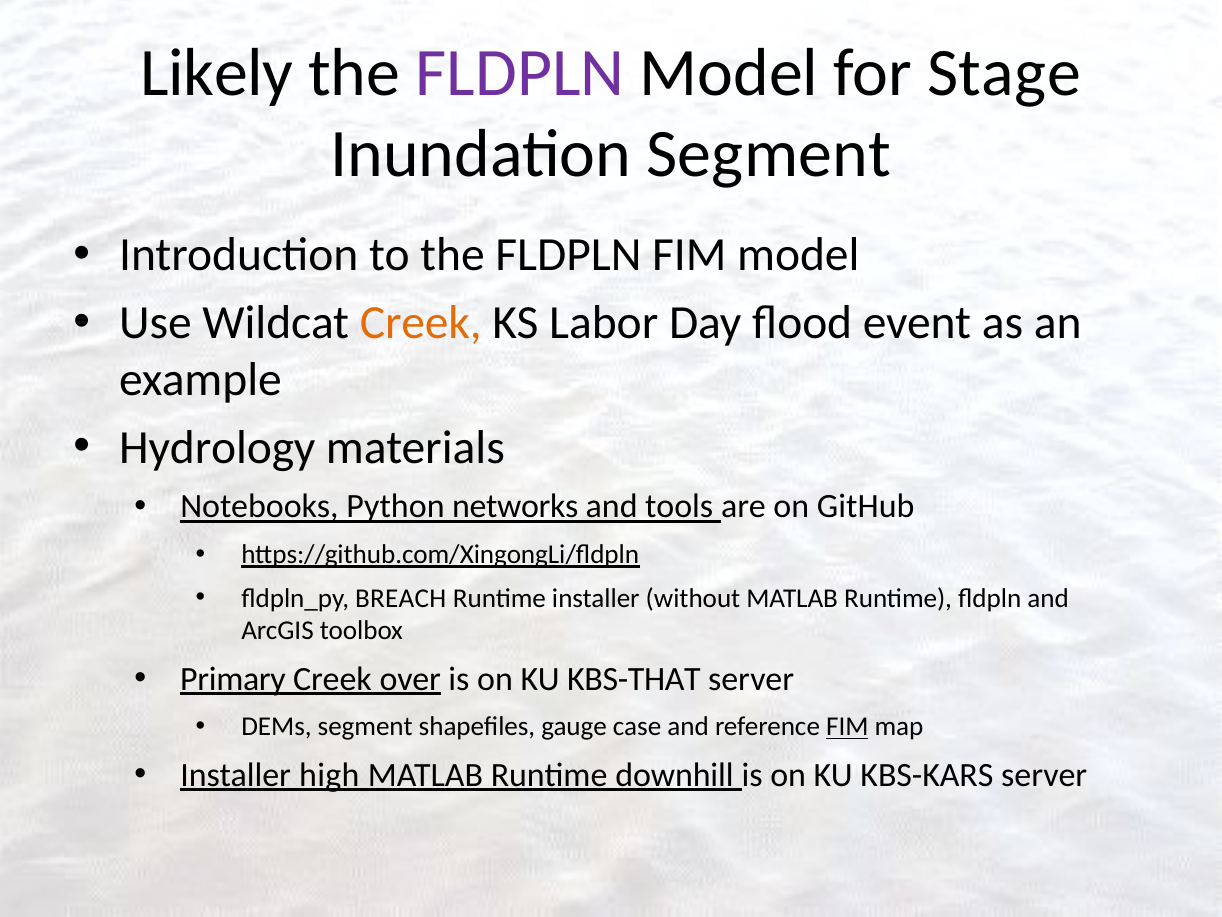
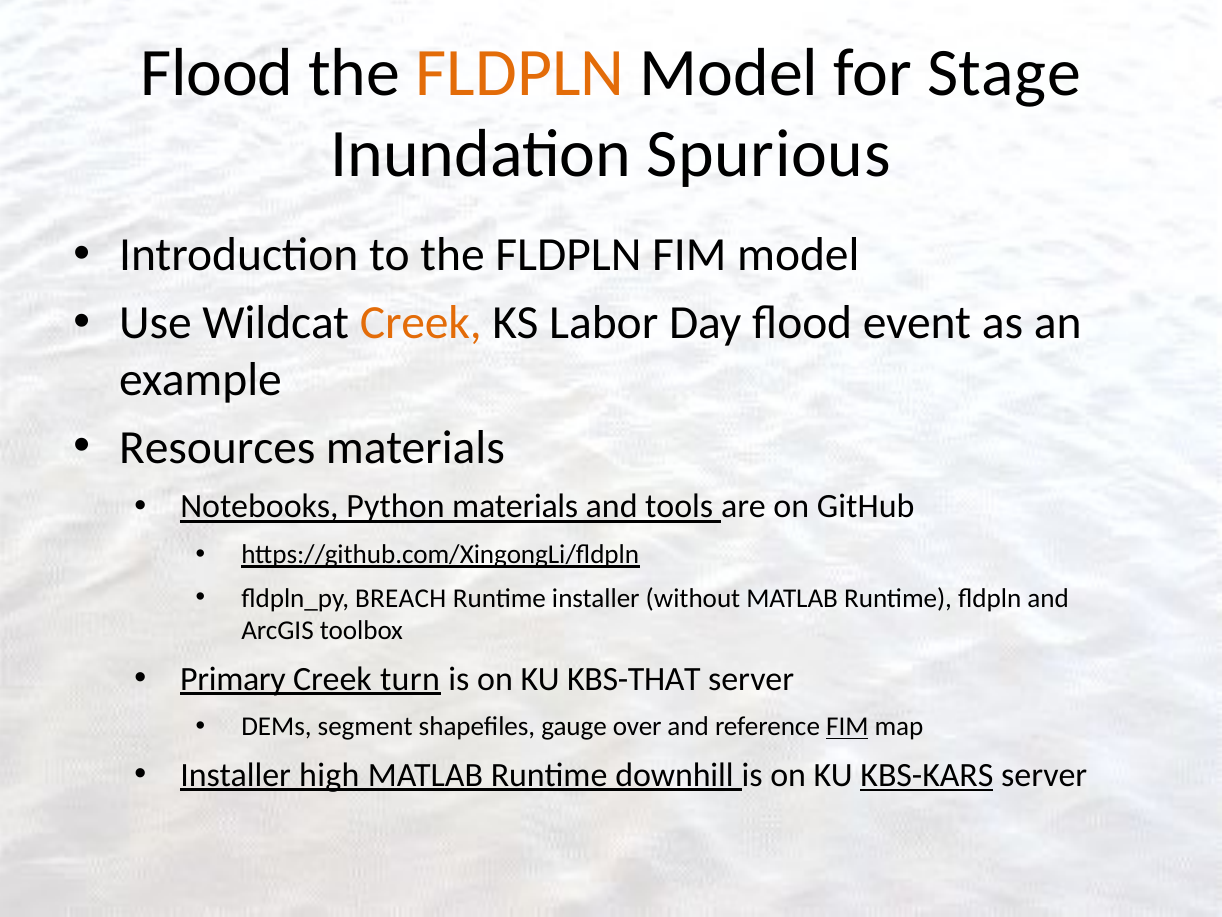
Likely: Likely -> Flood (217, 73)
FLDPLN colour: purple -> orange (520, 73)
Inundation Segment: Segment -> Spurious (769, 154)
Hydrology: Hydrology -> Resources (217, 447)
Python networks: networks -> materials (515, 506)
over: over -> turn (410, 679)
case: case -> over (637, 727)
KBS-KARS underline: none -> present (927, 775)
